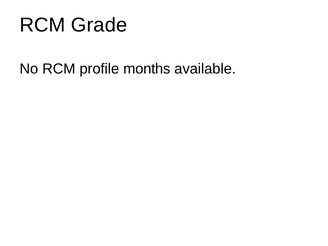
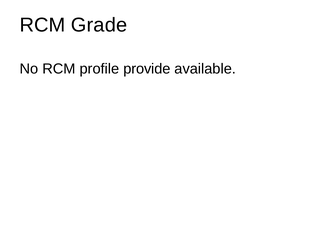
months: months -> provide (147, 69)
